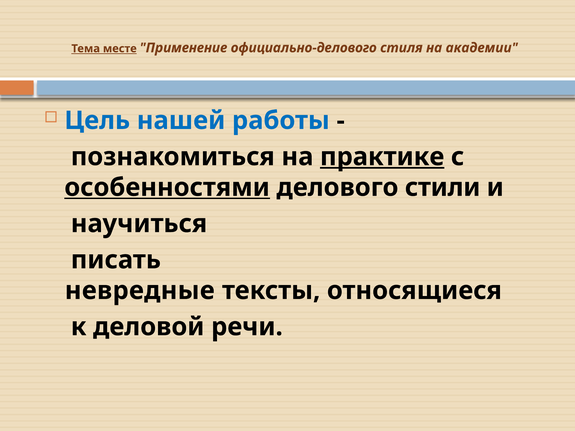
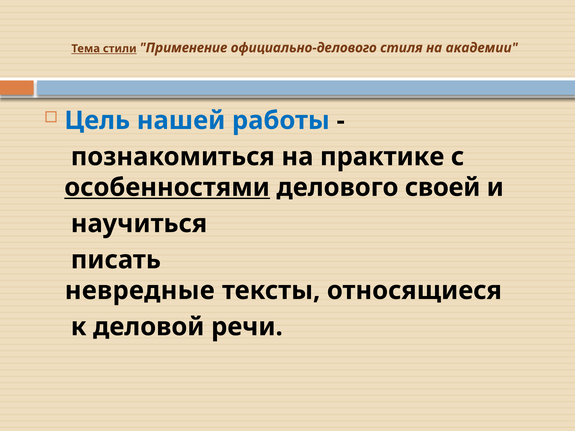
месте: месте -> стили (120, 49)
практике underline: present -> none (382, 157)
стили: стили -> своей (443, 188)
